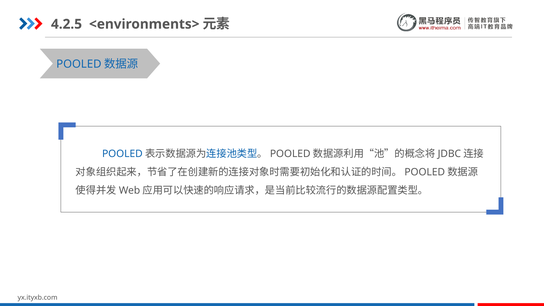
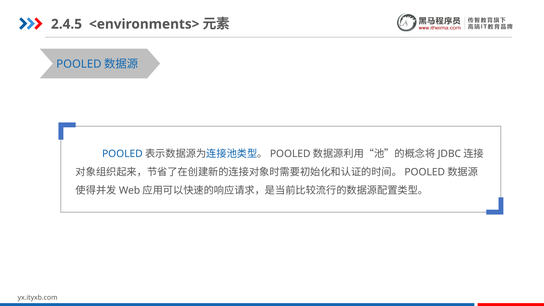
4.2.5: 4.2.5 -> 2.4.5 (67, 24)
